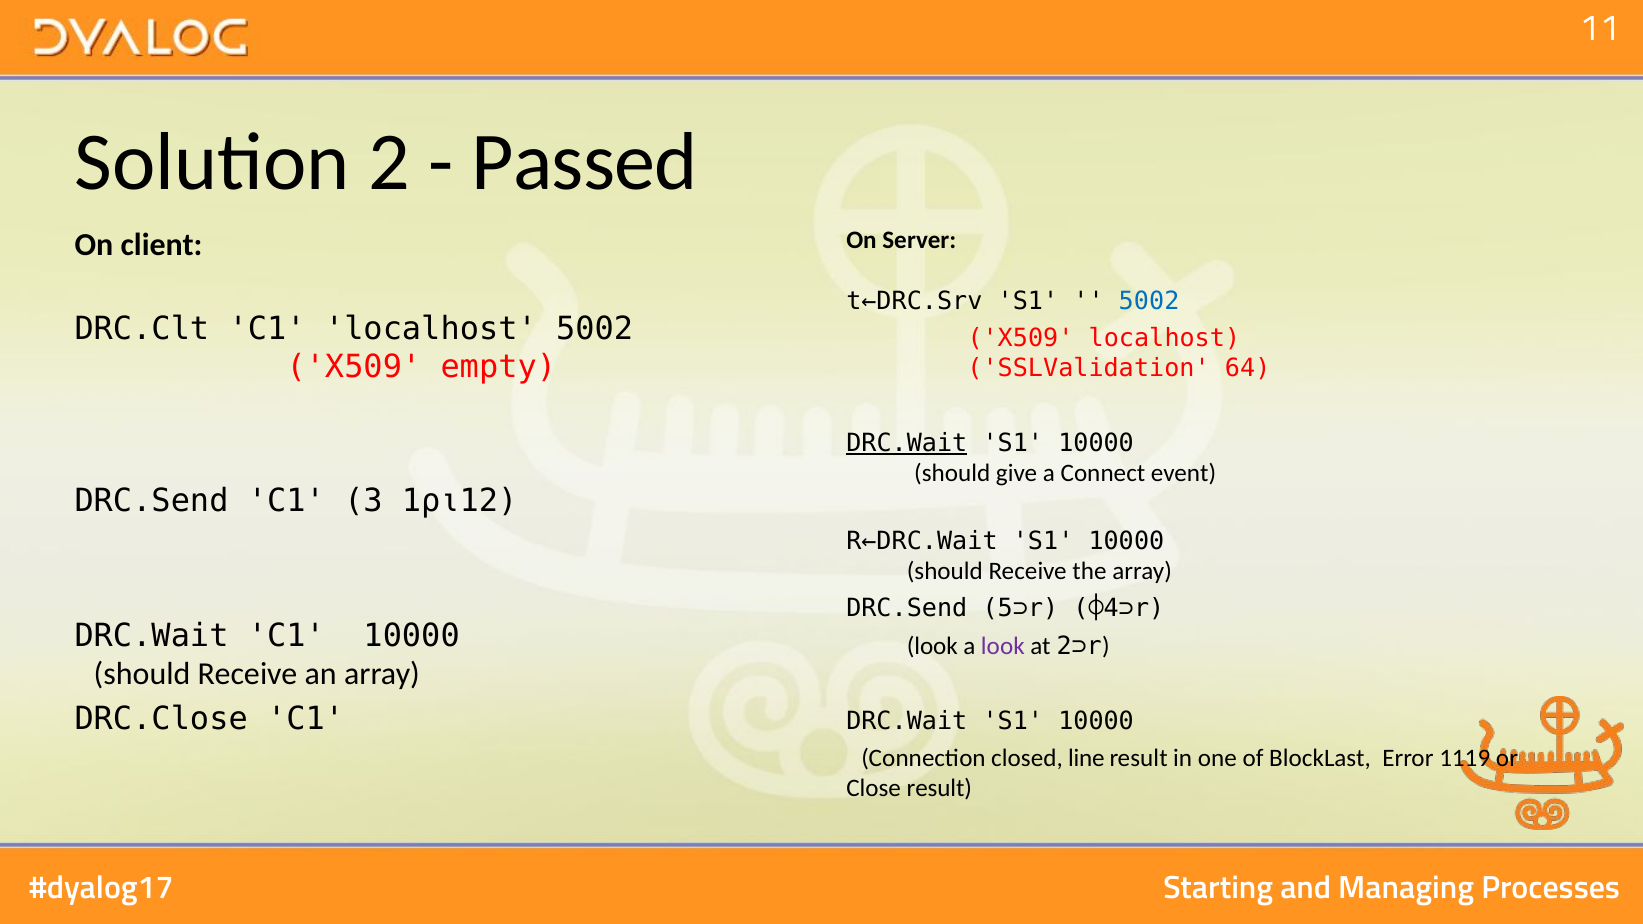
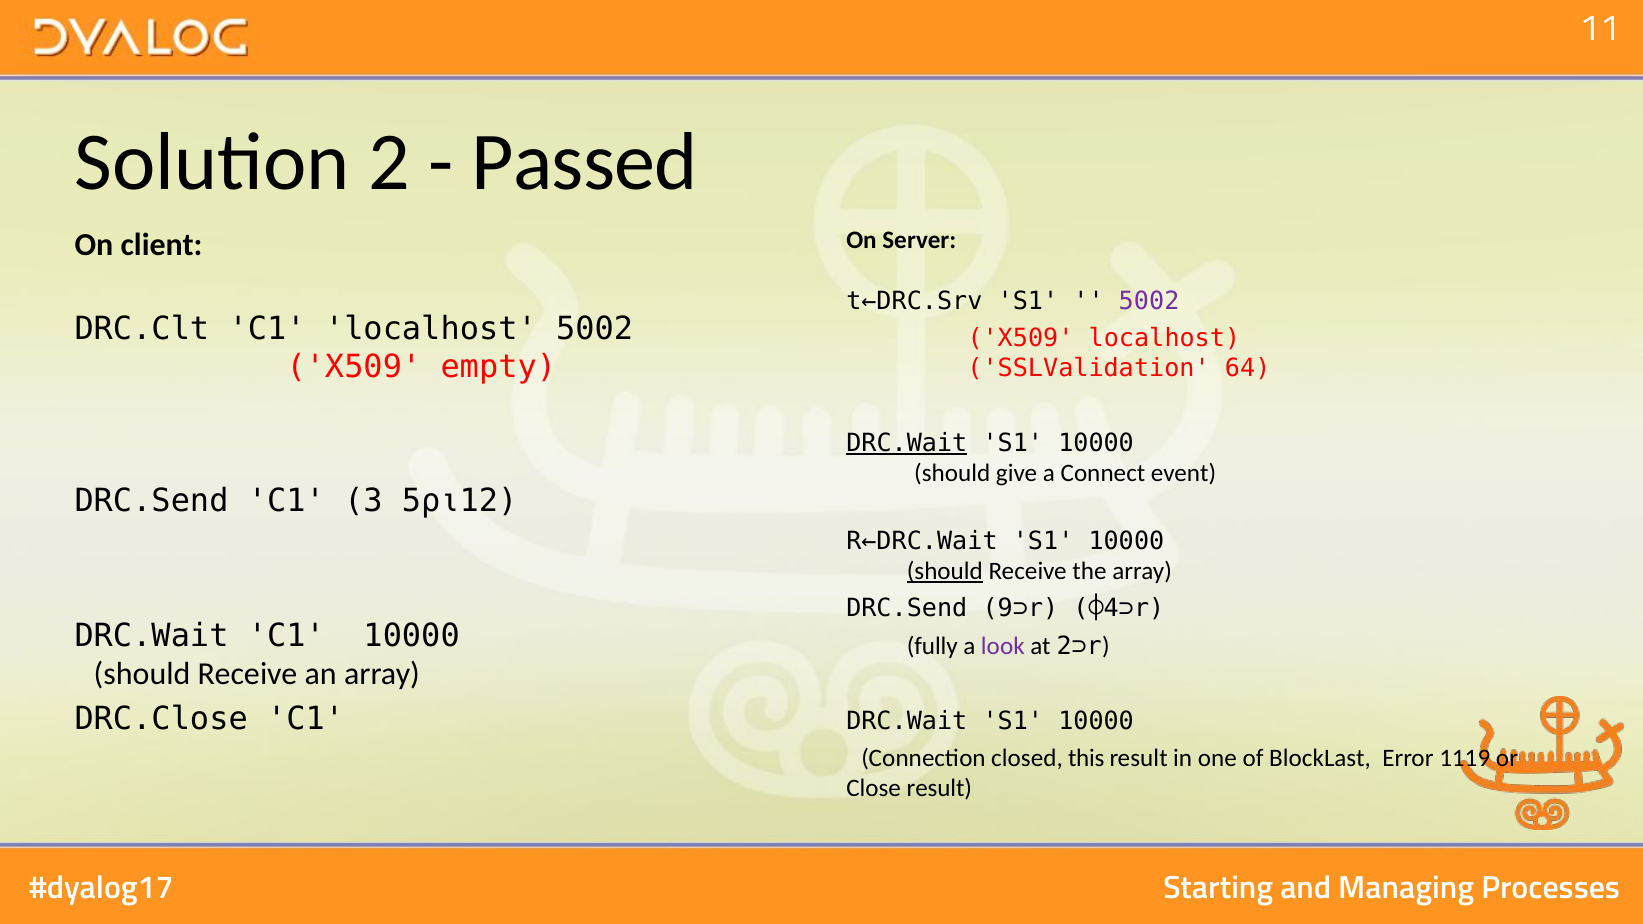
5002 colour: blue -> purple (1149, 301)
1⍴⍳12: 1⍴⍳12 -> 5⍴⍳12 (460, 502)
should underline: none -> present (945, 571)
5⊃r: 5⊃r -> 9⊃r (1020, 609)
look: look -> fully (932, 646)
line: line -> this (1086, 759)
